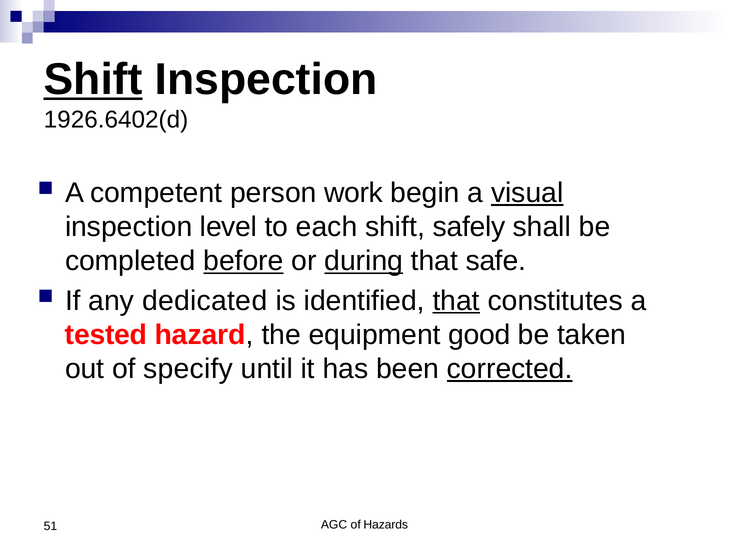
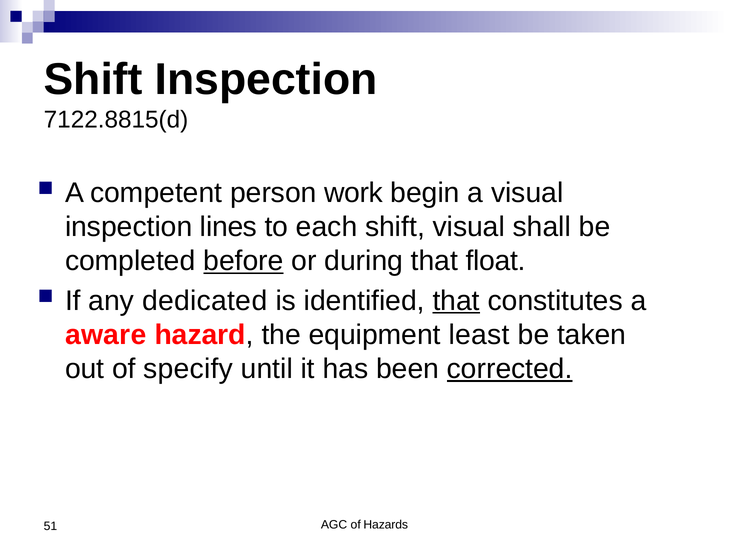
Shift underline: present -> none (93, 80)
1926.6402(d: 1926.6402(d -> 7122.8815(d (116, 120)
visual underline: present -> none (527, 193)
level: level -> lines (229, 227)
shift safely: safely -> visual (469, 227)
during underline: present -> none (364, 261)
safe: safe -> float (496, 261)
tested: tested -> aware (106, 335)
good: good -> least (479, 335)
